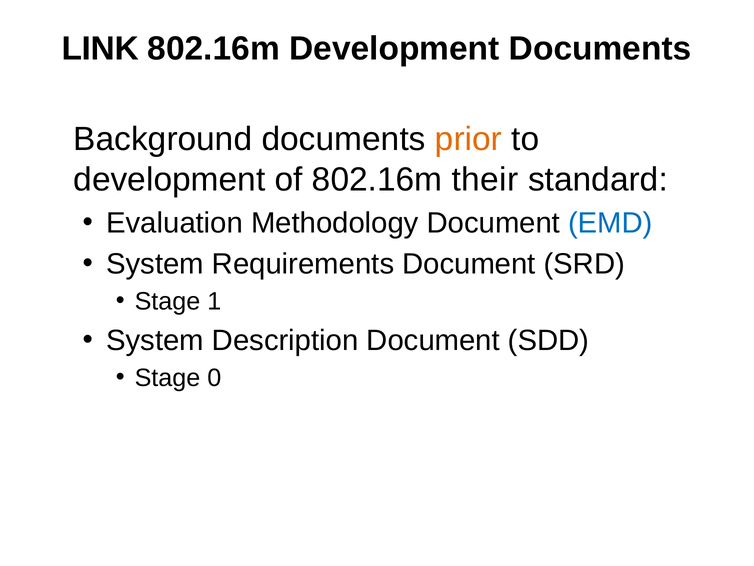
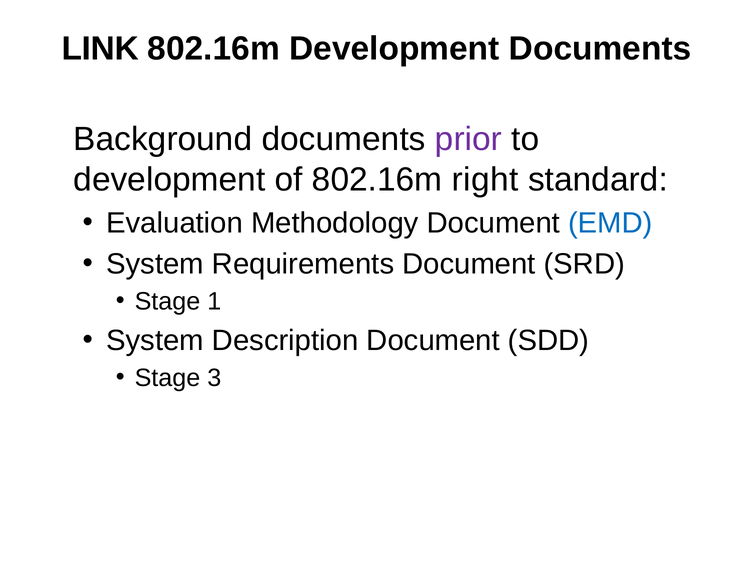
prior colour: orange -> purple (468, 139)
their: their -> right (485, 179)
0: 0 -> 3 (214, 378)
